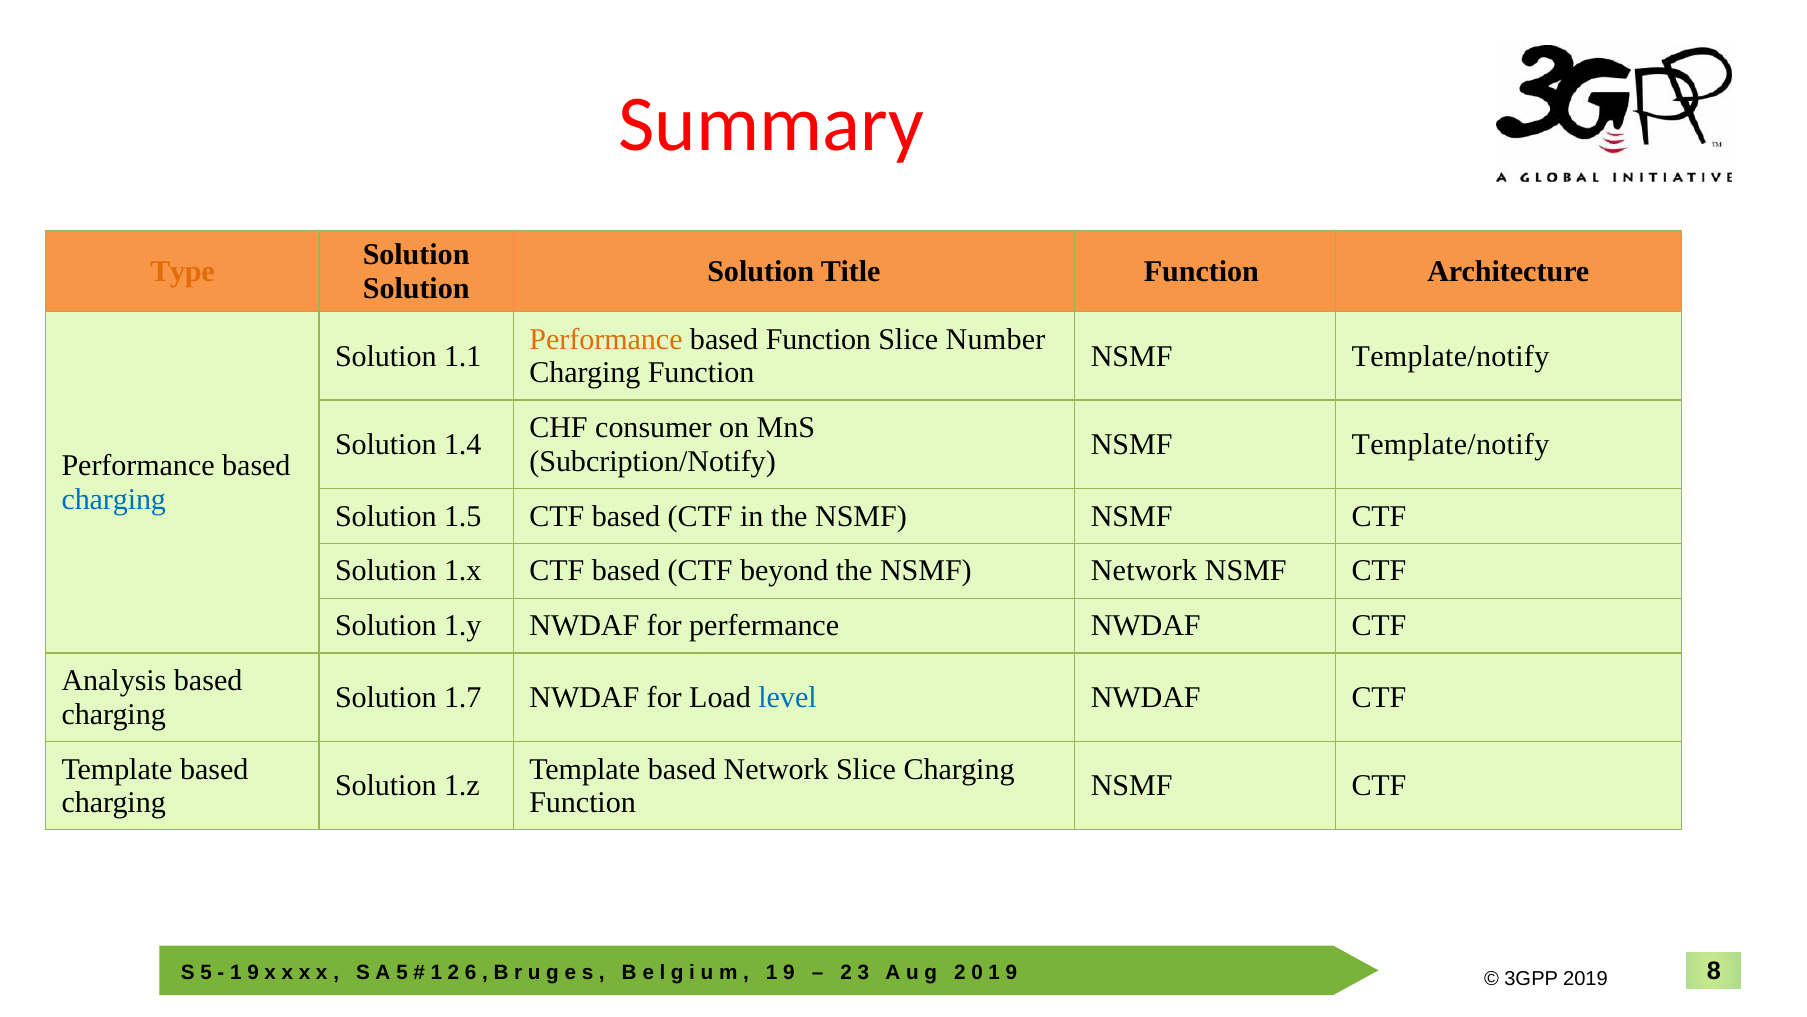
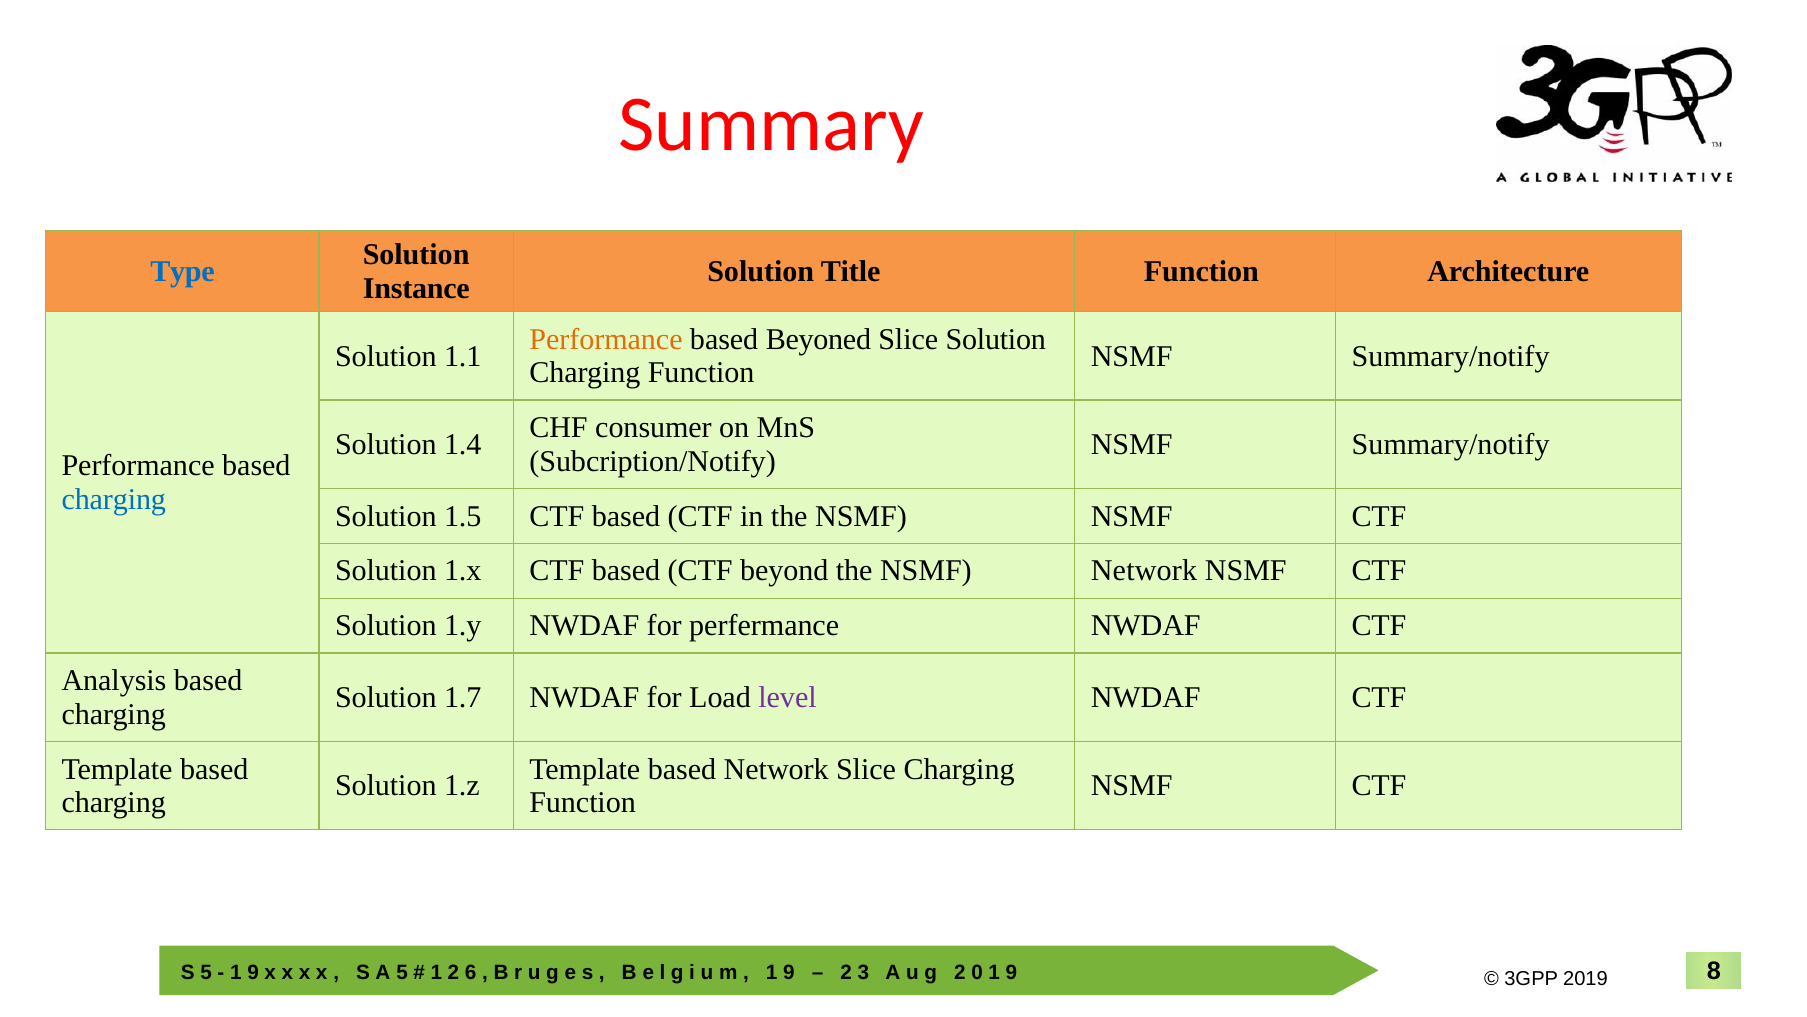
Type colour: orange -> blue (182, 272)
Solution: Solution -> Instance (416, 288)
based Function: Function -> Beyoned (818, 339)
Slice Number: Number -> Solution (996, 339)
Template/notify: Template/notify -> Summary/notify (1451, 356)
Template/notify: Template/notify -> Summary/notify (1451, 444)
level colour: blue -> purple (788, 697)
